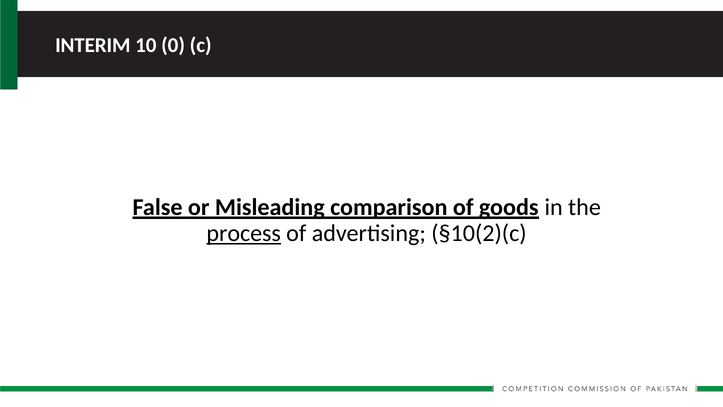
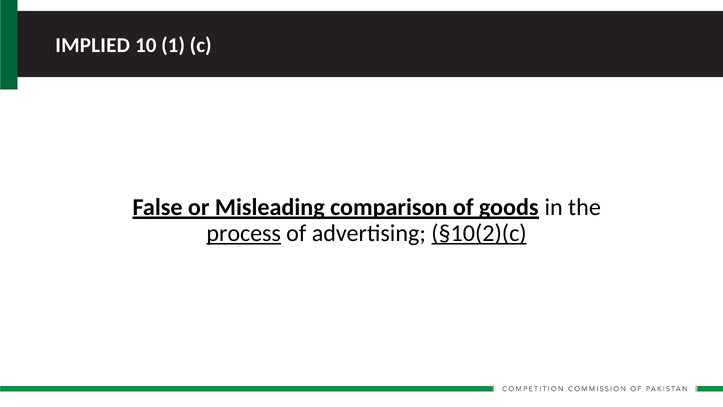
INTERIM: INTERIM -> IMPLIED (93, 45)
0: 0 -> 1 (173, 45)
§10(2)(c underline: none -> present (479, 233)
